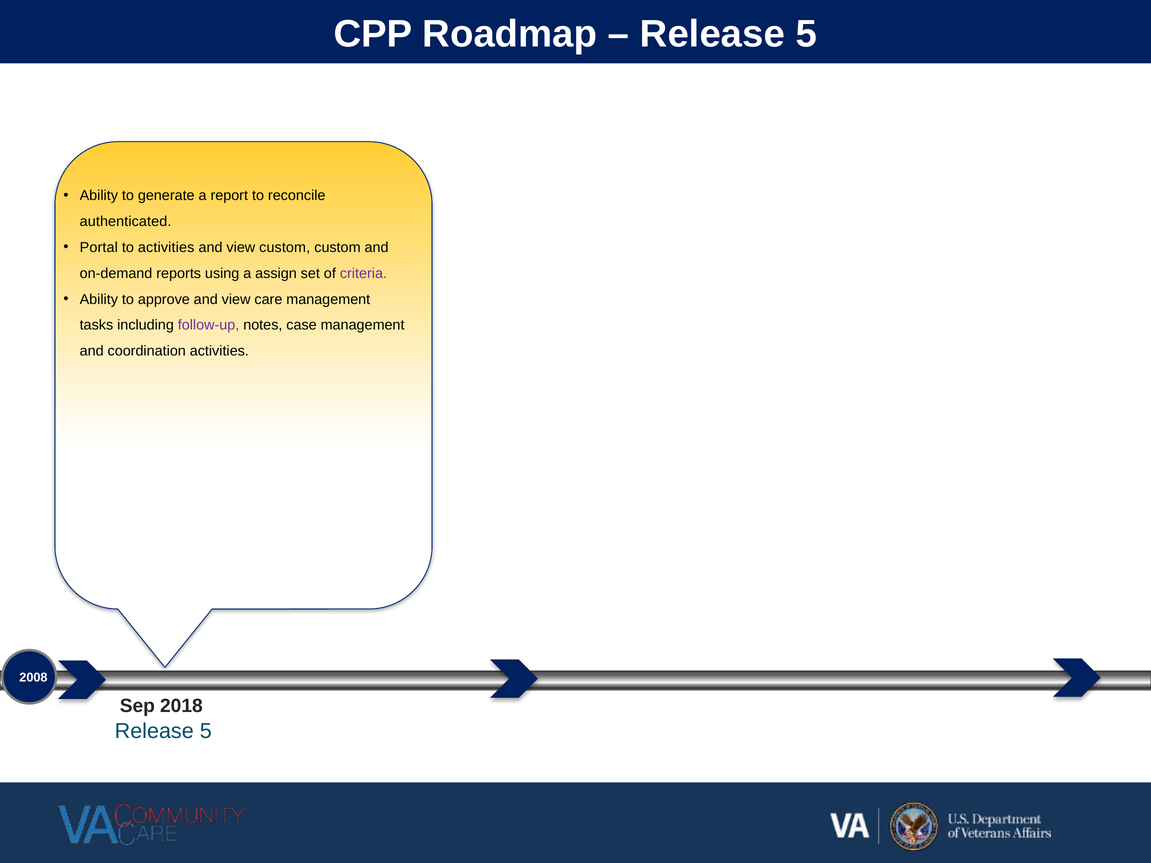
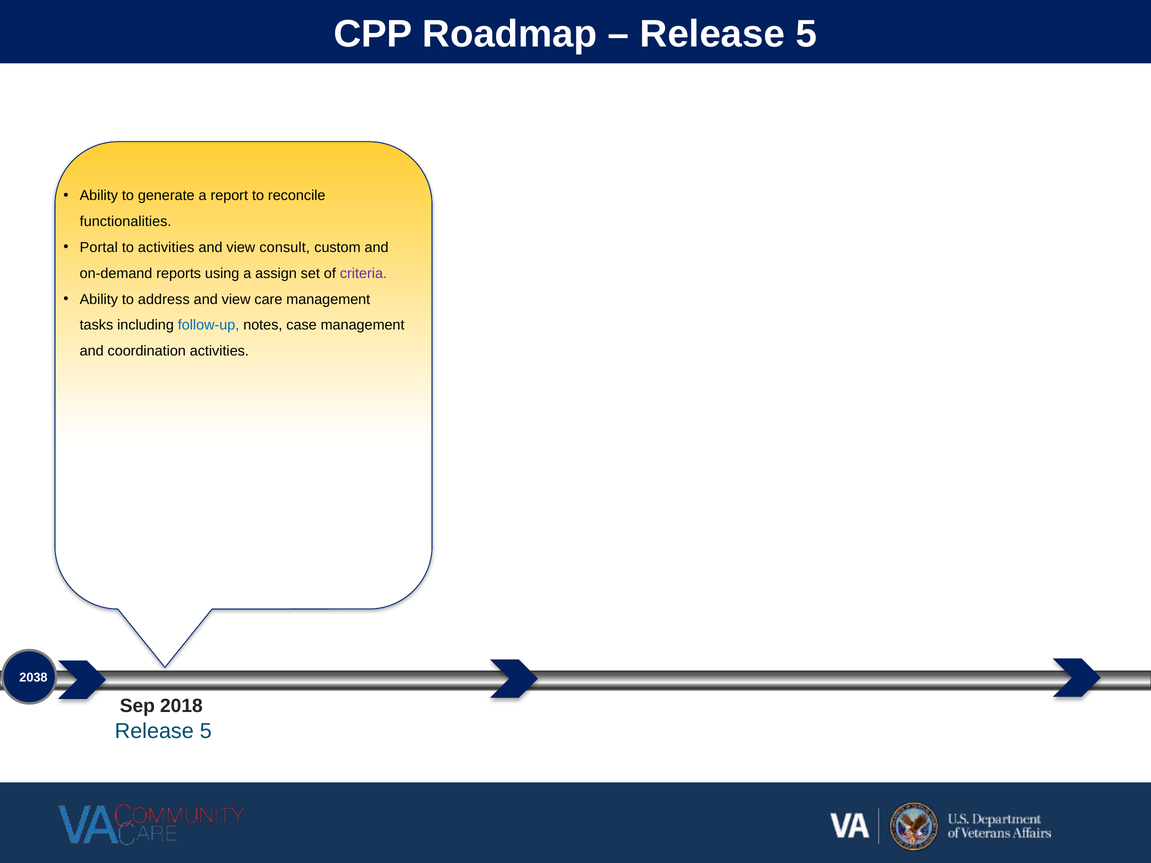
authenticated: authenticated -> functionalities (126, 222)
view custom: custom -> consult (285, 248)
approve: approve -> address (164, 299)
follow-up colour: purple -> blue (209, 325)
2008: 2008 -> 2038 (33, 678)
